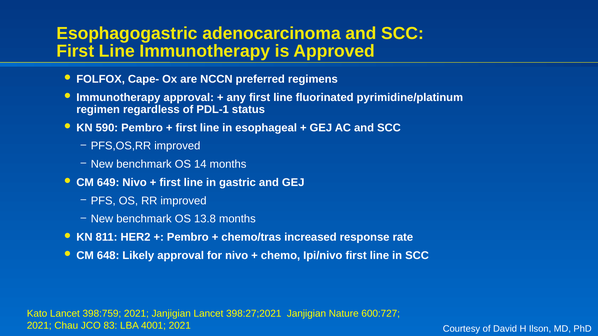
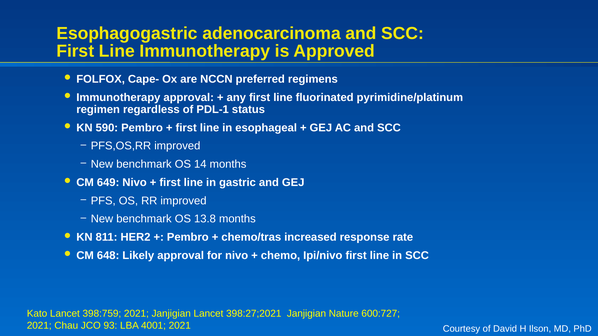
83: 83 -> 93 (110, 326)
